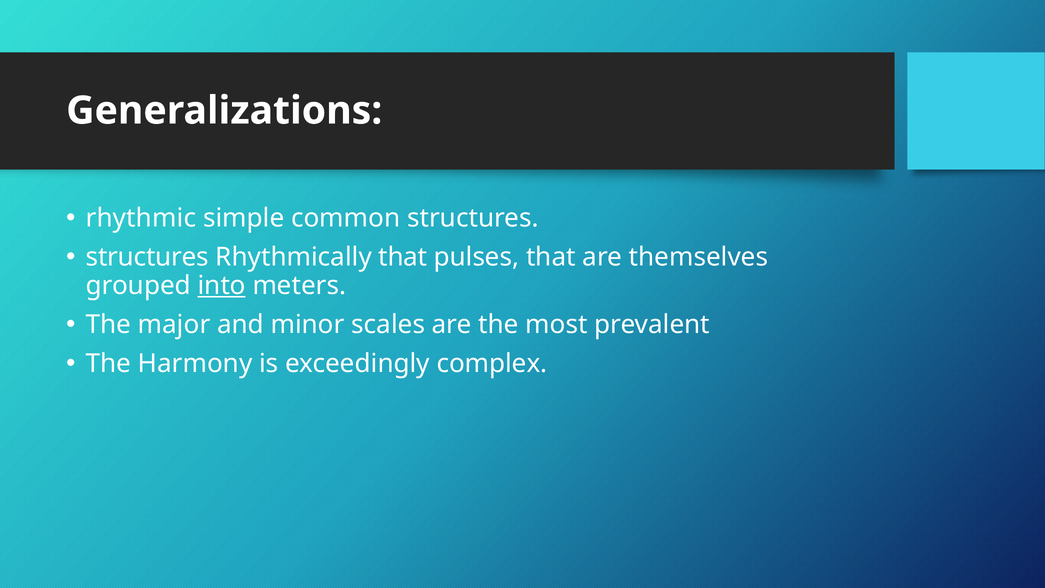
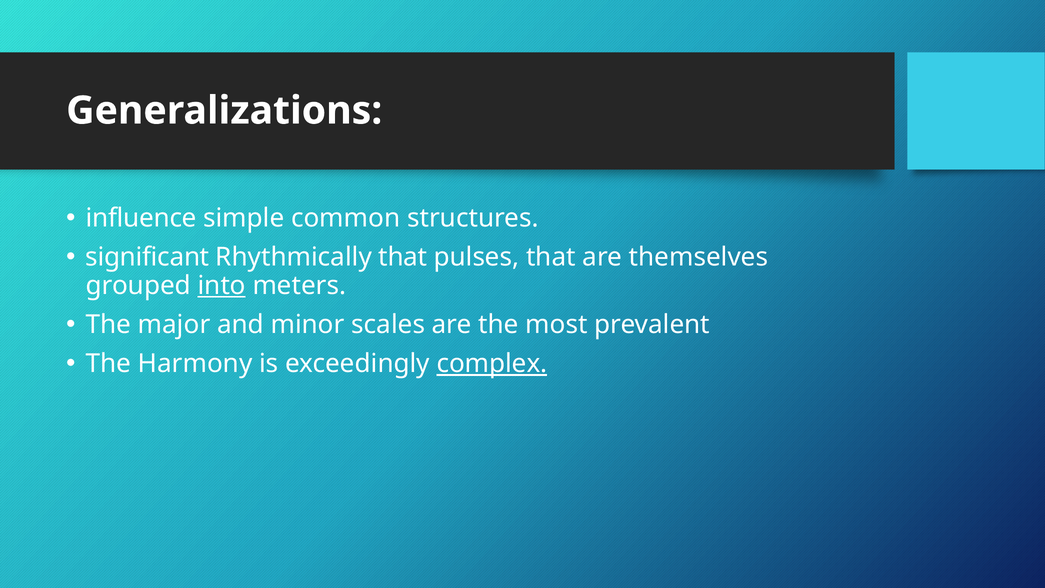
rhythmic: rhythmic -> influence (141, 218)
structures: structures -> significant (147, 257)
complex underline: none -> present (492, 364)
